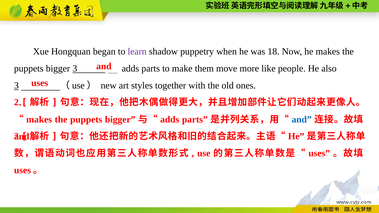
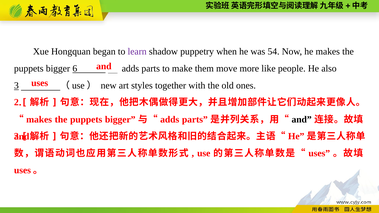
18: 18 -> 54 (274, 52)
bigger 3: 3 -> 6 (75, 69)
and colour: blue -> black (302, 120)
